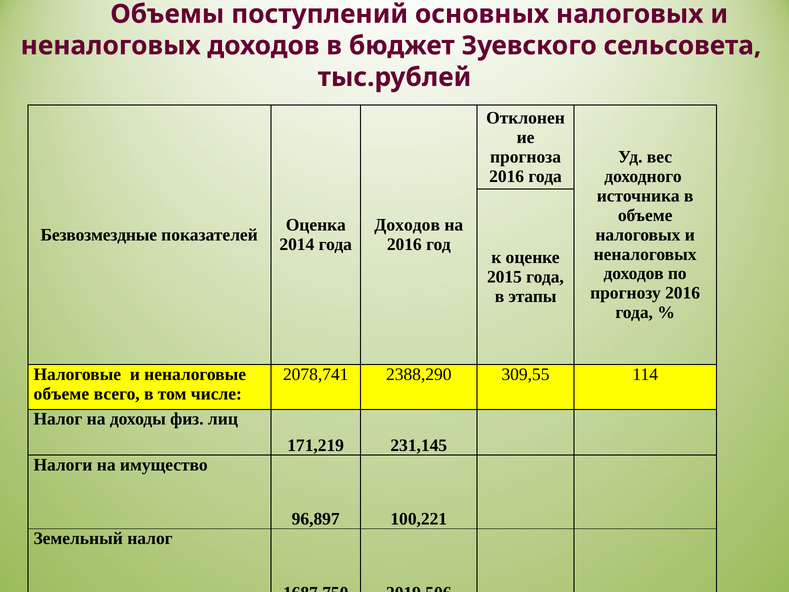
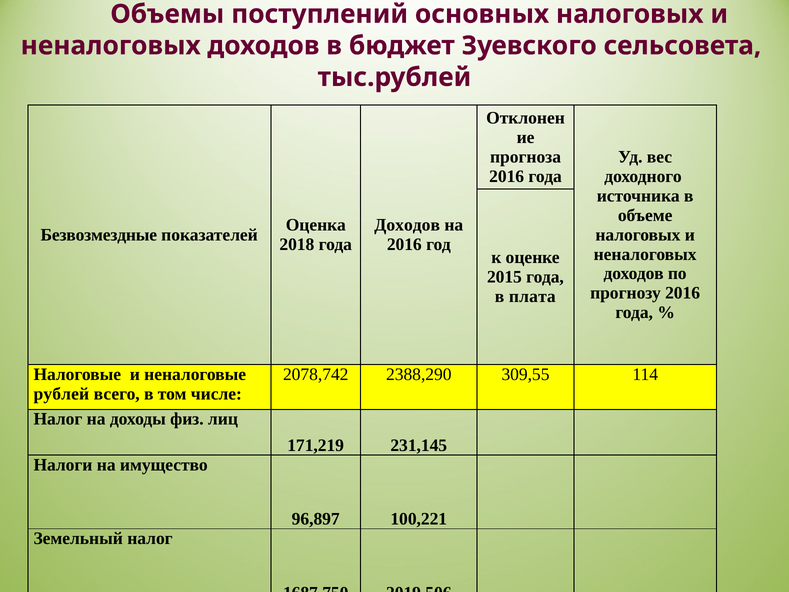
2014: 2014 -> 2018 (297, 244)
этапы: этапы -> плата (532, 296)
2078,741: 2078,741 -> 2078,742 (316, 374)
объеме: объеме -> рублей (61, 394)
